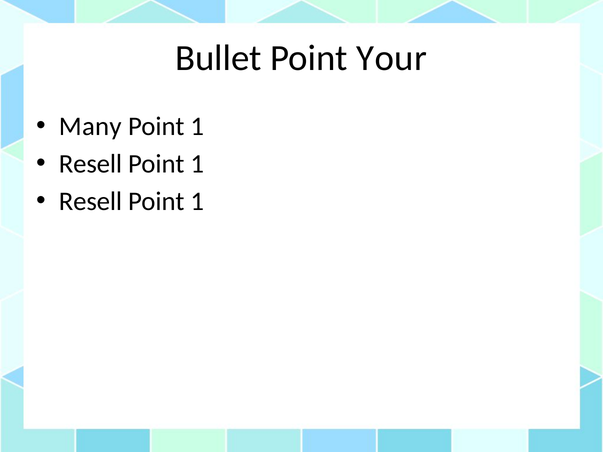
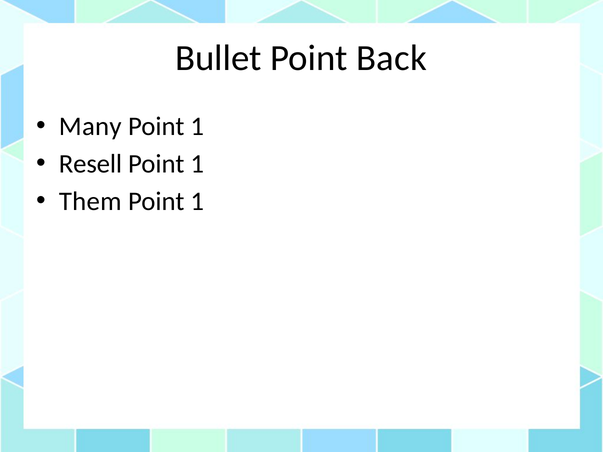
Your: Your -> Back (392, 58)
Resell: Resell -> Them (90, 202)
